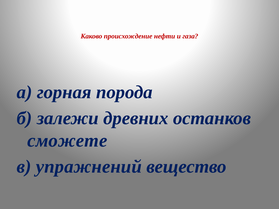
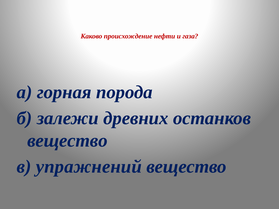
сможете: сможете -> вещество (67, 141)
